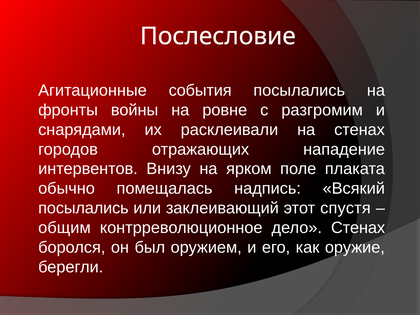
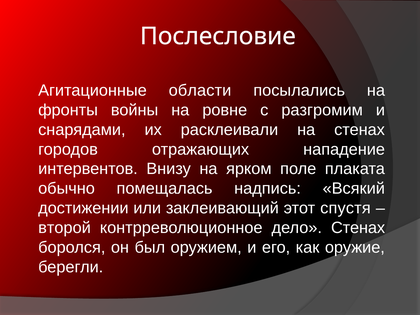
события: события -> области (200, 90)
посылались: посылались -> достижении (83, 208)
общим: общим -> второй (64, 228)
